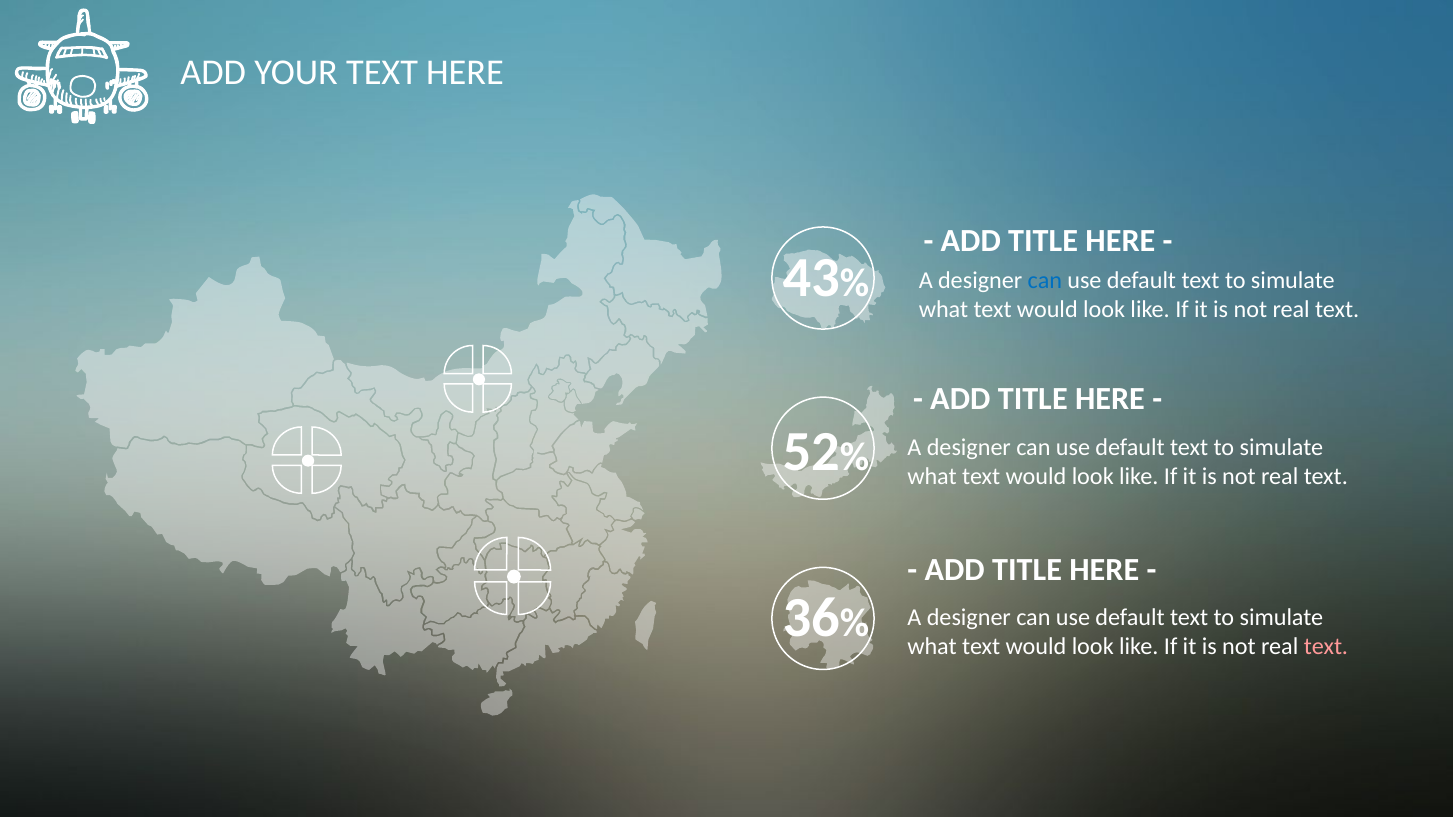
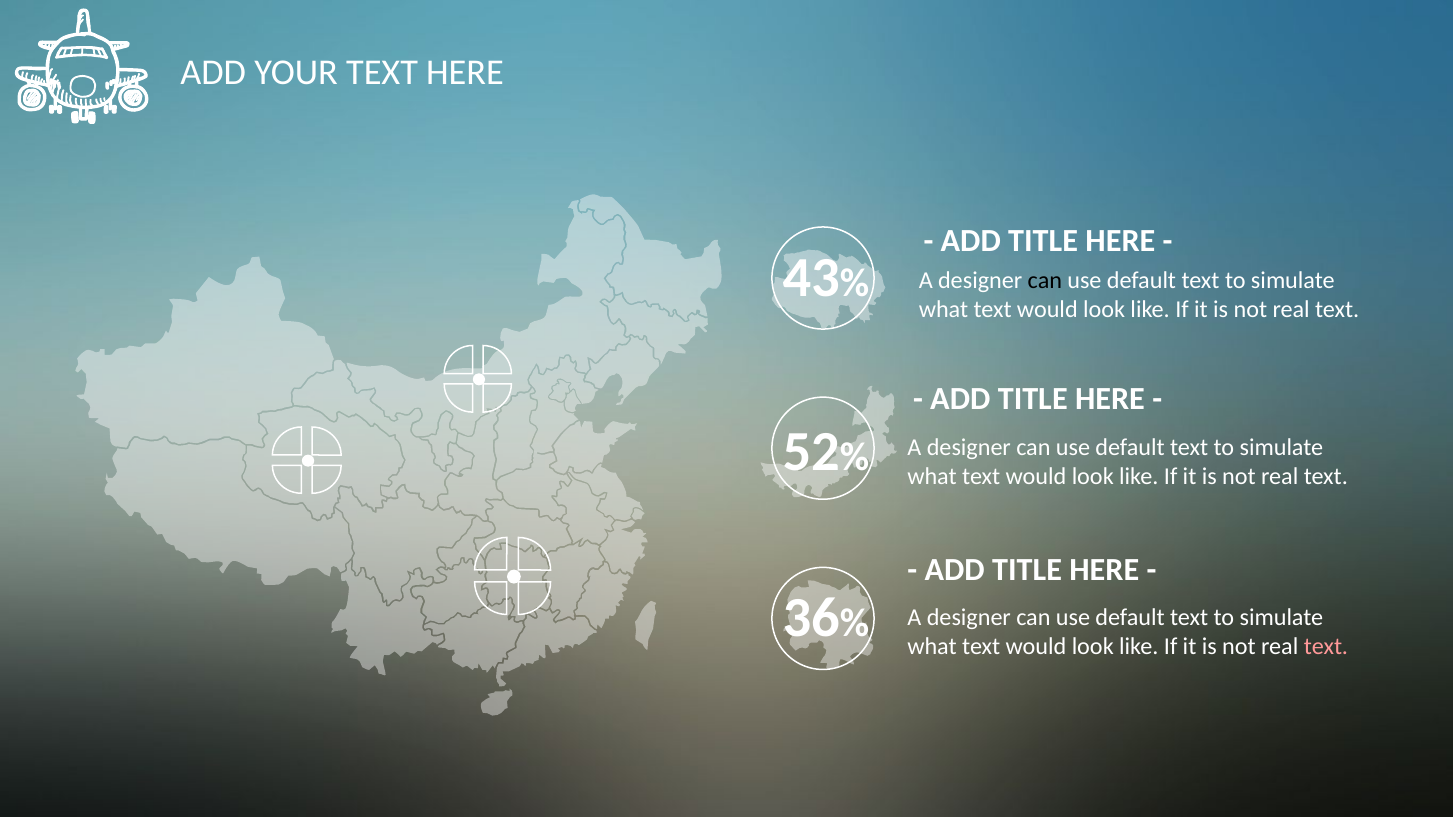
can colour: blue -> black (1045, 281)
